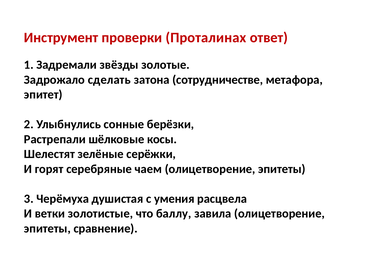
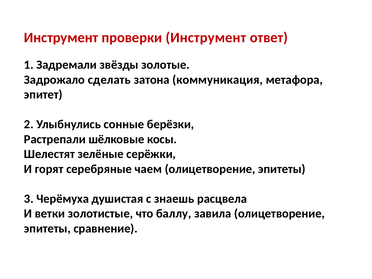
проверки Проталинах: Проталинах -> Инструмент (206, 38)
сотрудничестве: сотрудничестве -> коммуникация (218, 80)
умения: умения -> знаешь (174, 199)
